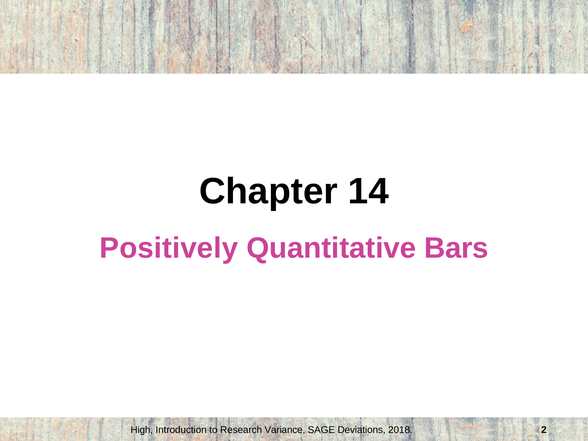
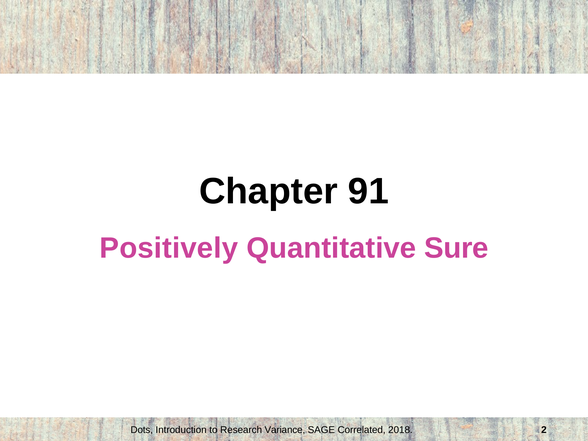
14: 14 -> 91 (368, 191)
Bars: Bars -> Sure (456, 248)
High: High -> Dots (142, 430)
Deviations: Deviations -> Correlated (362, 430)
